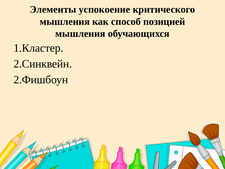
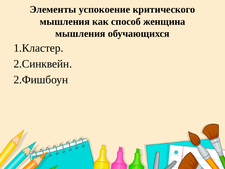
позицией: позицией -> женщина (164, 22)
